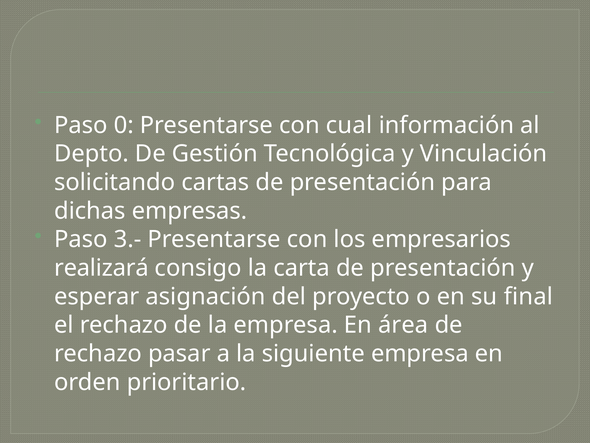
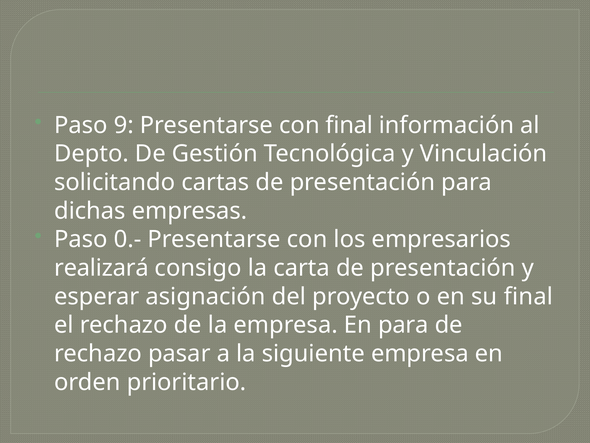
0: 0 -> 9 (124, 125)
con cual: cual -> final (349, 125)
3.-: 3.- -> 0.- (128, 239)
En área: área -> para (403, 325)
